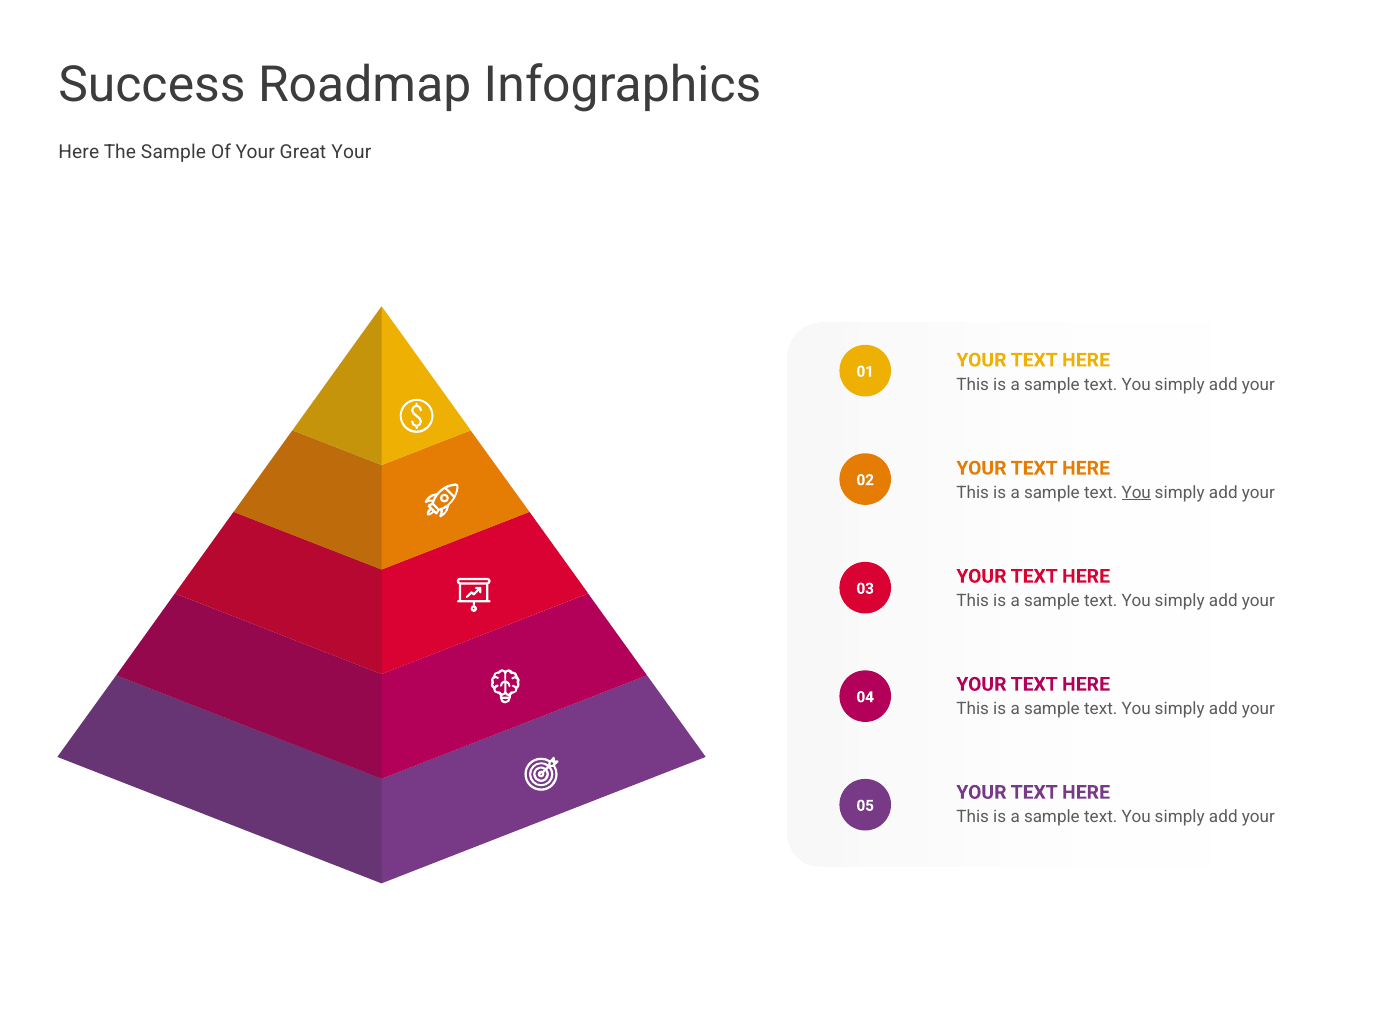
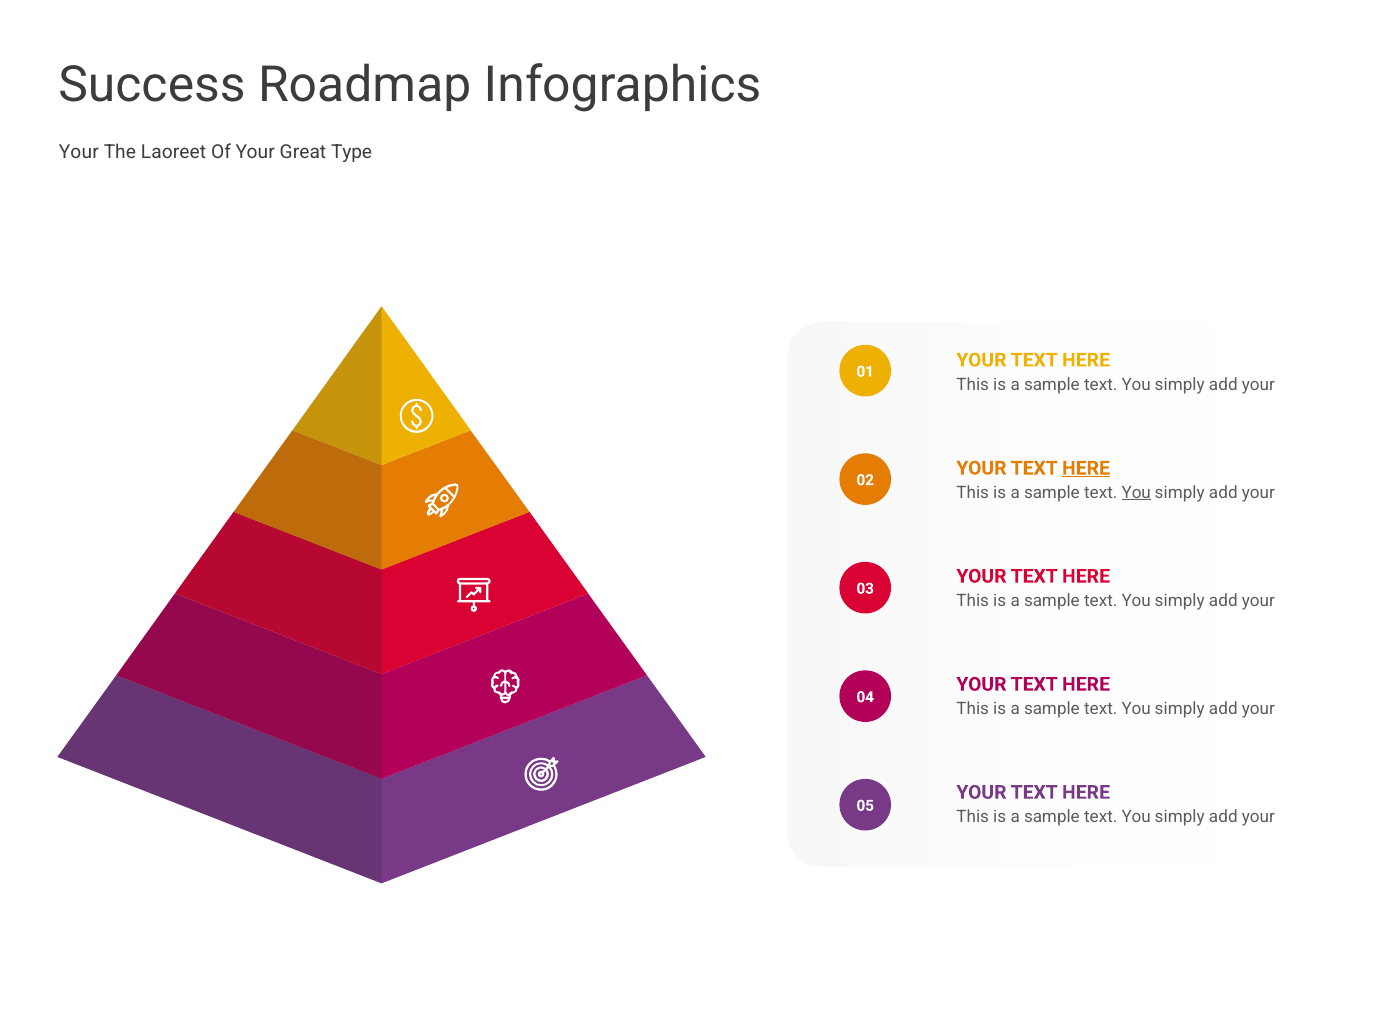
Here: Here -> Your (79, 152)
The Sample: Sample -> Laoreet (174, 152)
Great Your: Your -> Type (352, 152)
HERE underline: none -> present (1086, 468)
